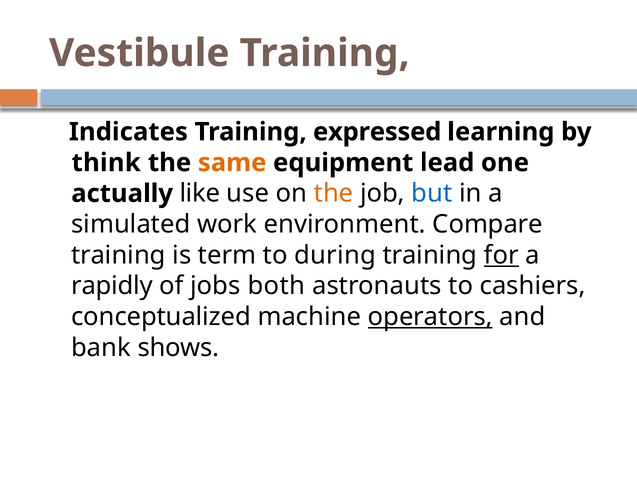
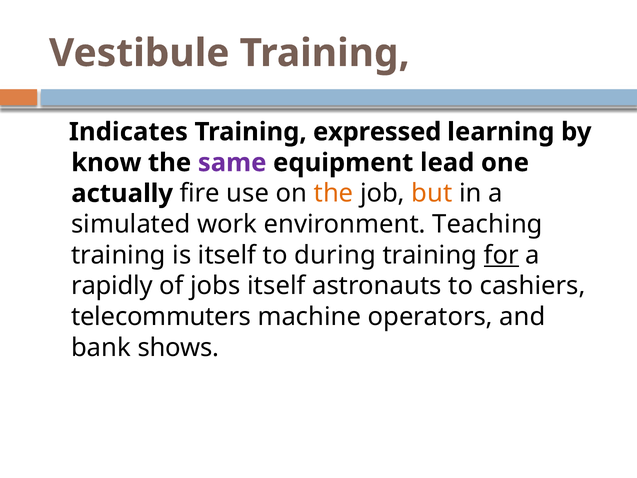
think: think -> know (106, 163)
same colour: orange -> purple (232, 163)
like: like -> fire (200, 193)
but colour: blue -> orange (432, 193)
Compare: Compare -> Teaching (488, 224)
is term: term -> itself (227, 255)
jobs both: both -> itself (276, 286)
conceptualized: conceptualized -> telecommuters (161, 317)
operators underline: present -> none (430, 317)
